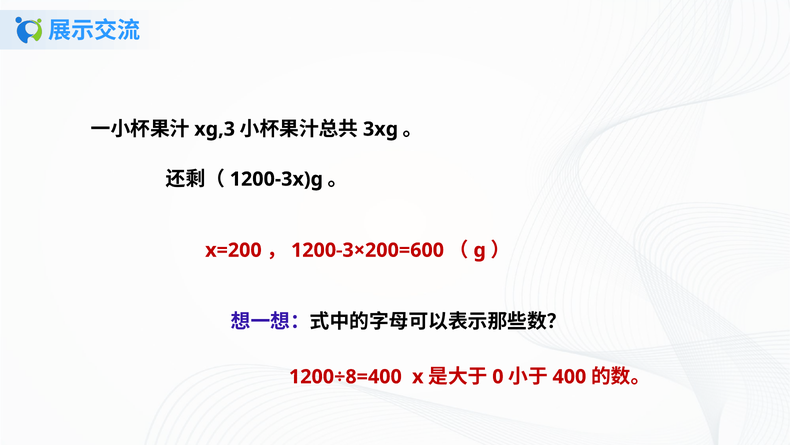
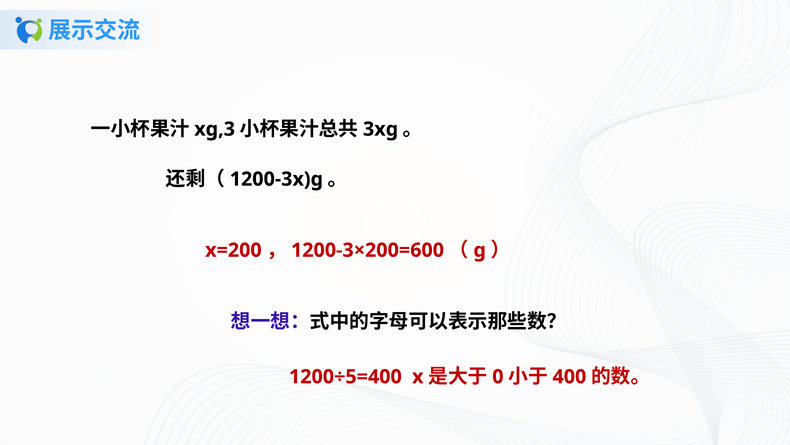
1200÷8=400: 1200÷8=400 -> 1200÷5=400 (345, 376)
